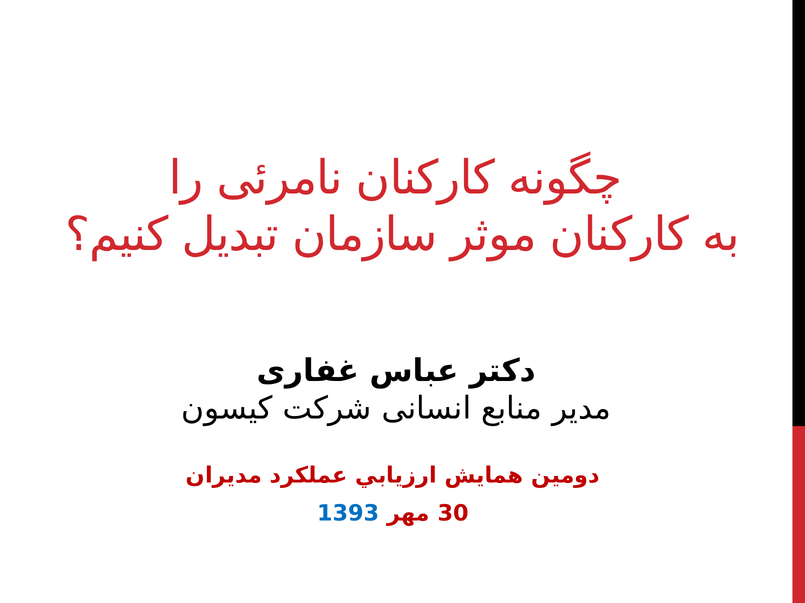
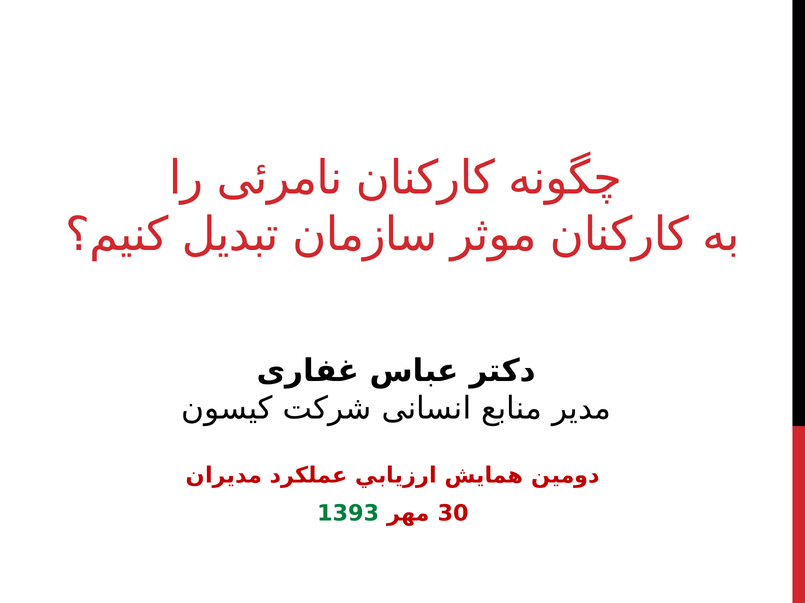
1393 colour: blue -> green (348, 514)
